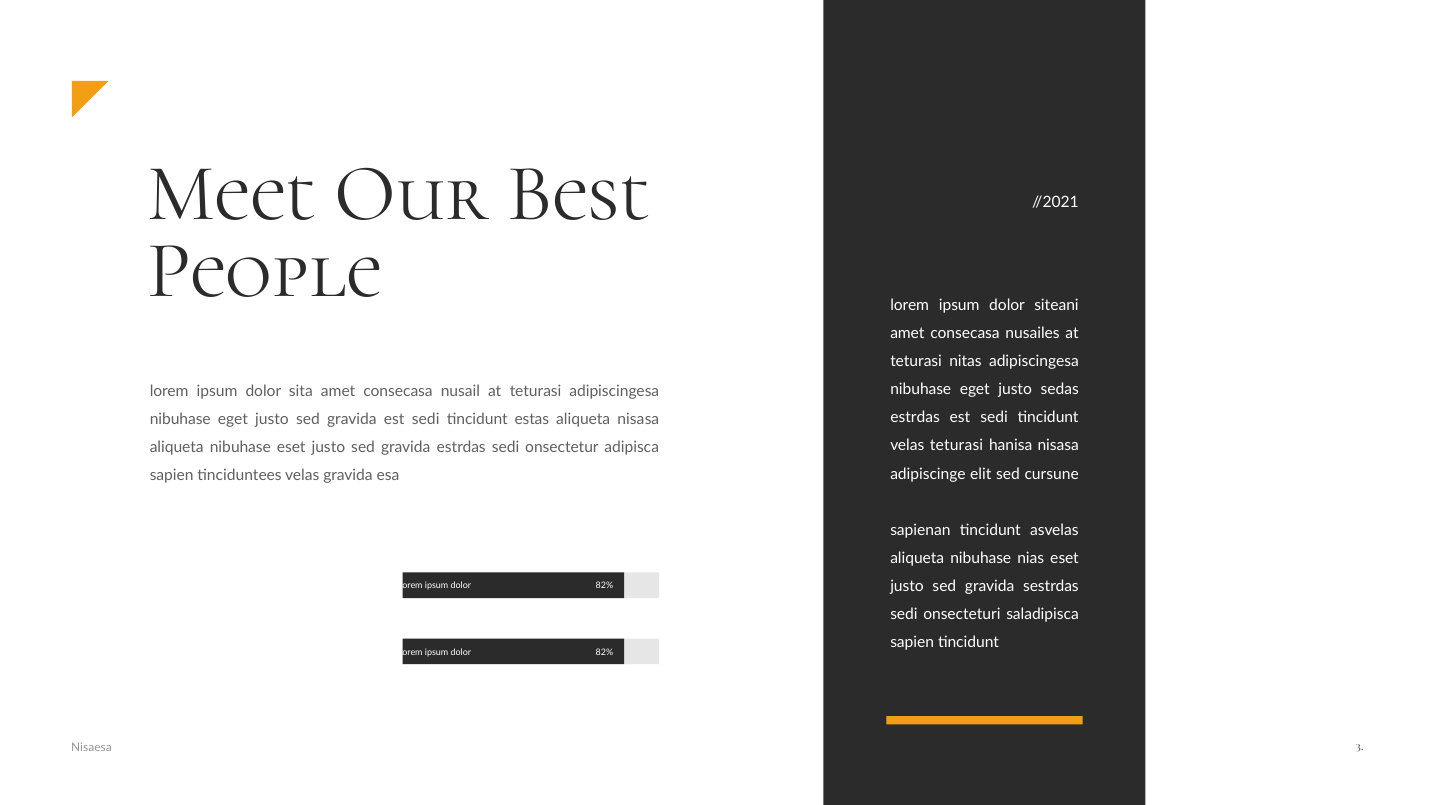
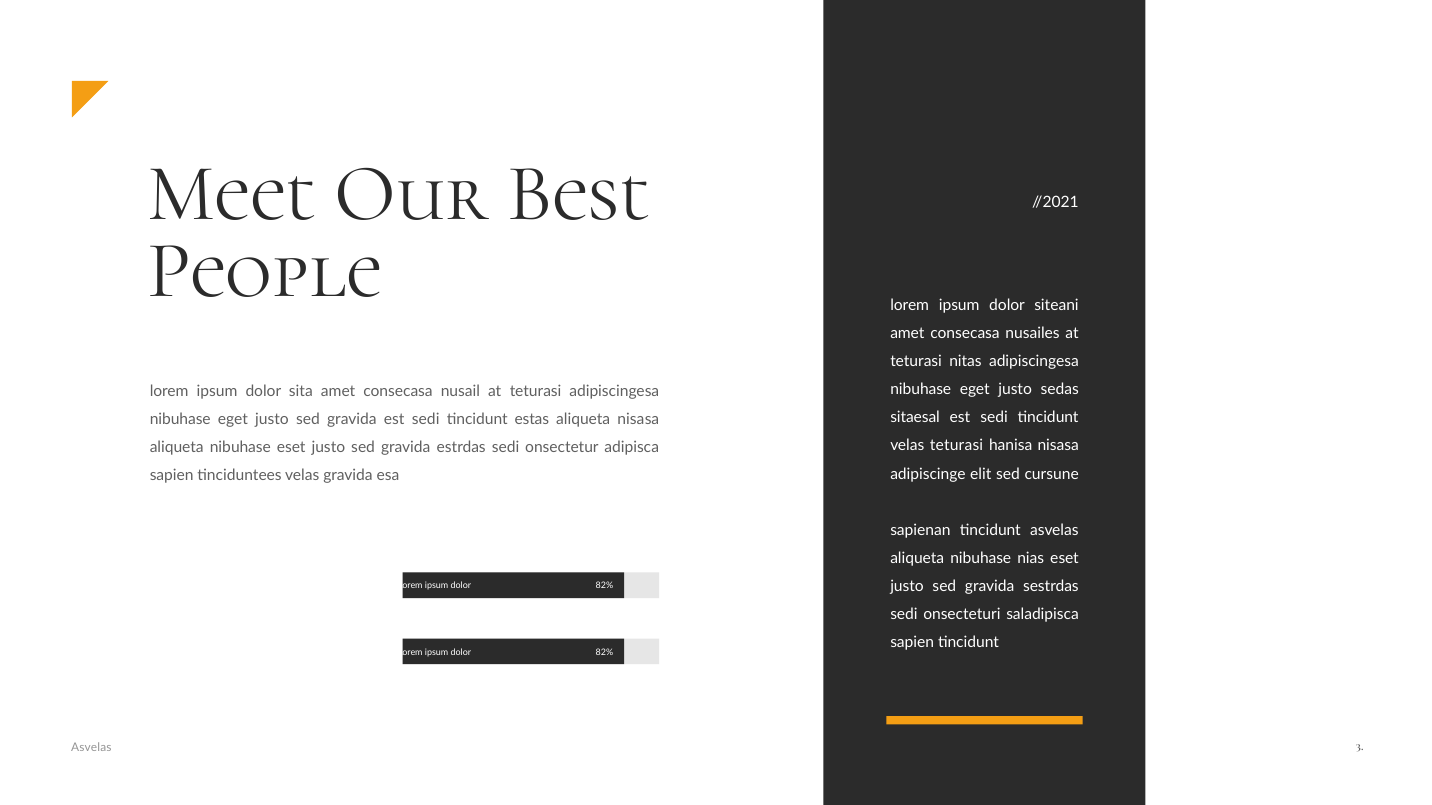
estrdas: estrdas -> sitaesal (915, 418)
Nisaesa: Nisaesa -> Asvelas (91, 748)
